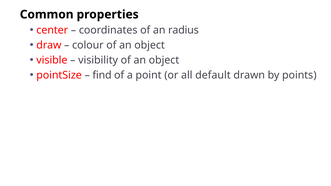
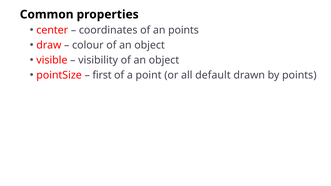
an radius: radius -> points (183, 30)
find: find -> first (102, 75)
